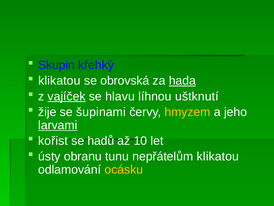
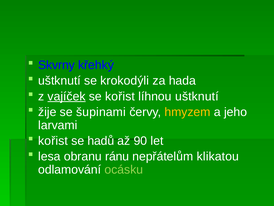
Skupin: Skupin -> Skvrny (56, 65)
klikatou: klikatou -> uštknutí (59, 81)
obrovská: obrovská -> krokodýli (125, 81)
hada underline: present -> none (182, 81)
se hlavu: hlavu -> kořist (120, 96)
larvami underline: present -> none (58, 125)
10: 10 -> 90 (140, 141)
ústy: ústy -> lesa (49, 156)
tunu: tunu -> ránu (117, 156)
ocásku colour: yellow -> light green (124, 169)
